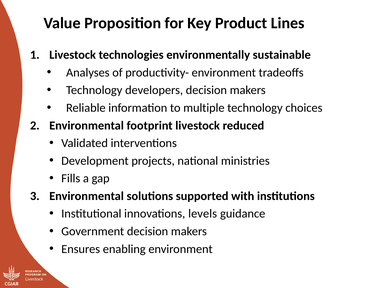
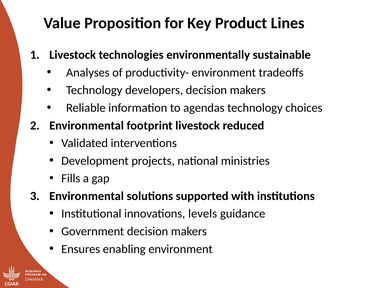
multiple: multiple -> agendas (204, 108)
